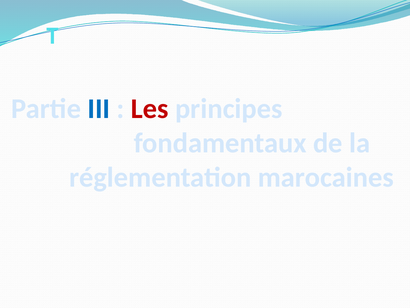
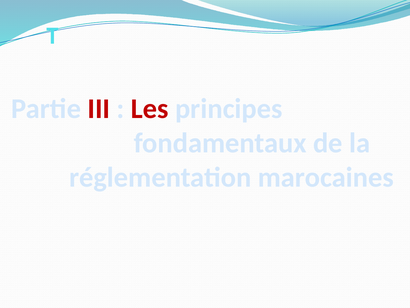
III colour: blue -> red (99, 109)
